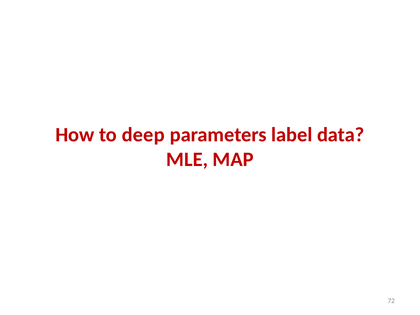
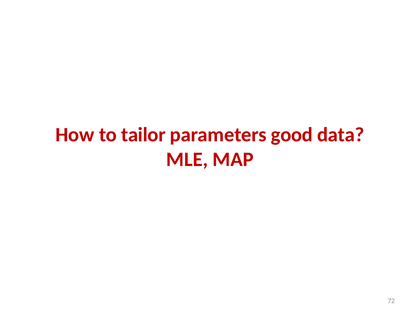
deep: deep -> tailor (143, 135)
label: label -> good (292, 135)
